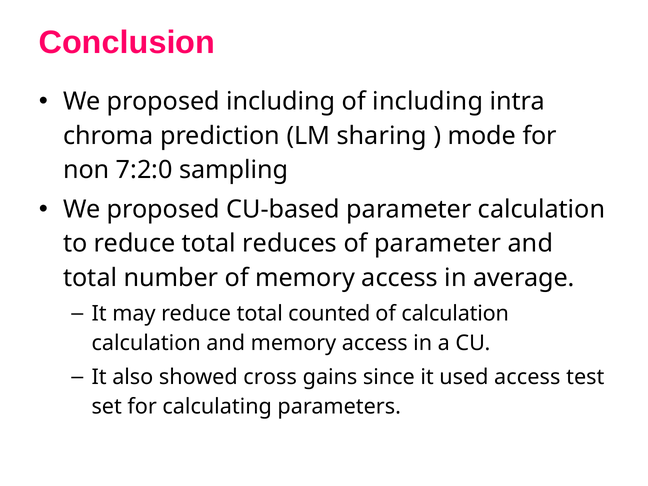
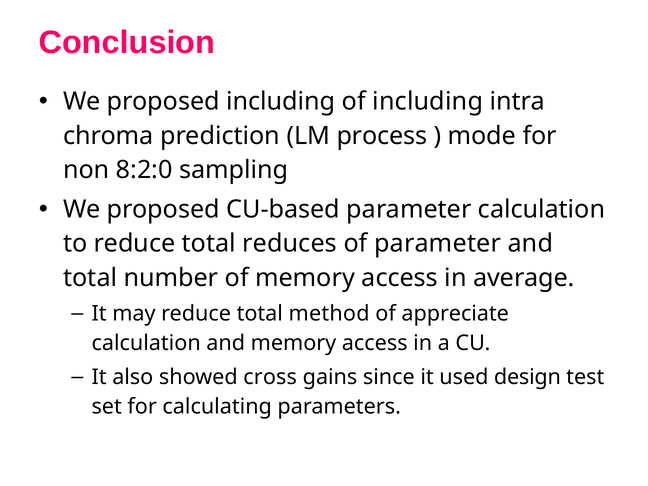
sharing: sharing -> process (382, 136)
7:2:0: 7:2:0 -> 8:2:0 (144, 170)
counted: counted -> method (329, 314)
of calculation: calculation -> appreciate (455, 314)
used access: access -> design (527, 377)
